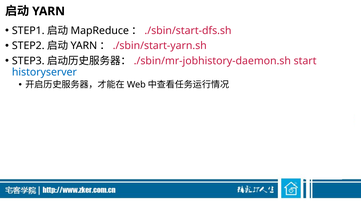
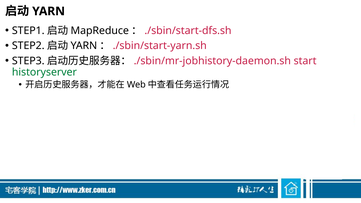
historyserver colour: blue -> green (44, 72)
